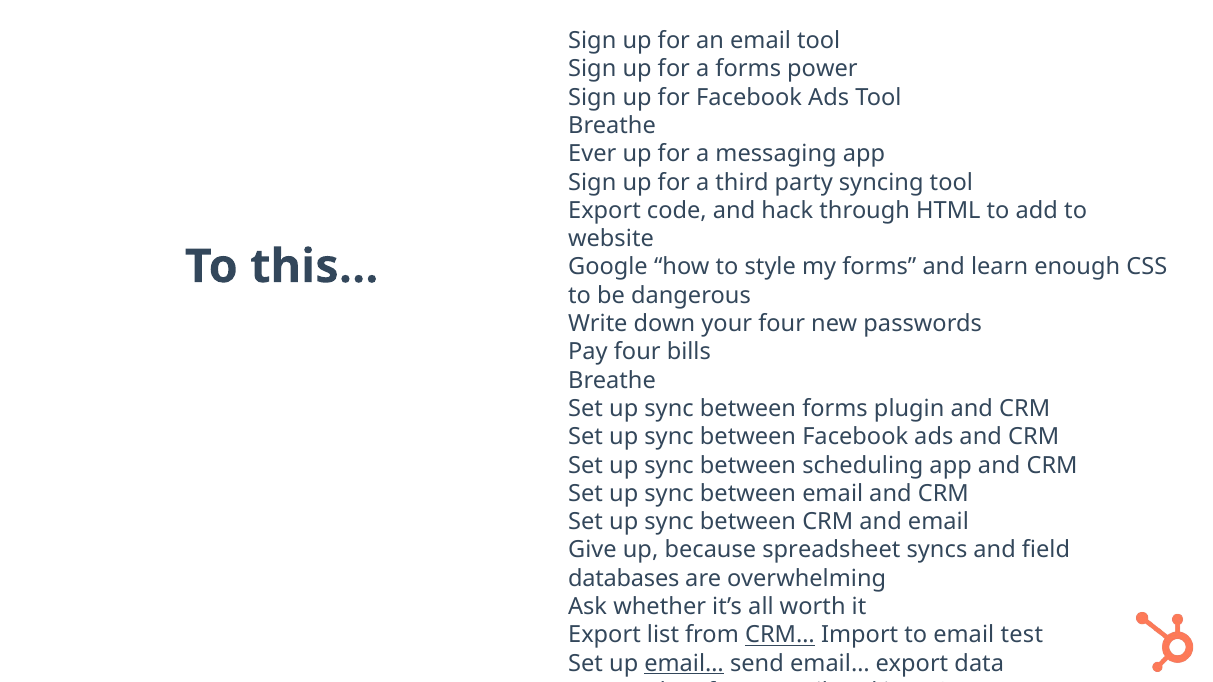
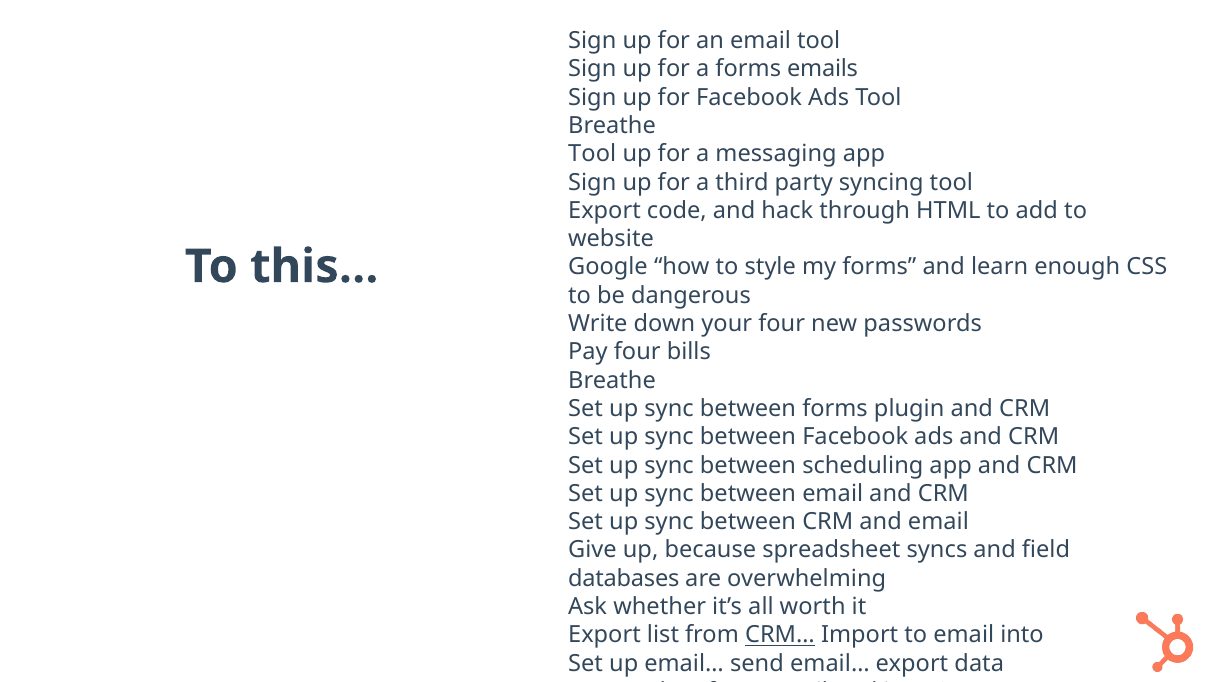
power: power -> emails (823, 69)
Ever: Ever -> Tool (592, 154)
email test: test -> into (1022, 635)
email… underline: present -> none (684, 664)
